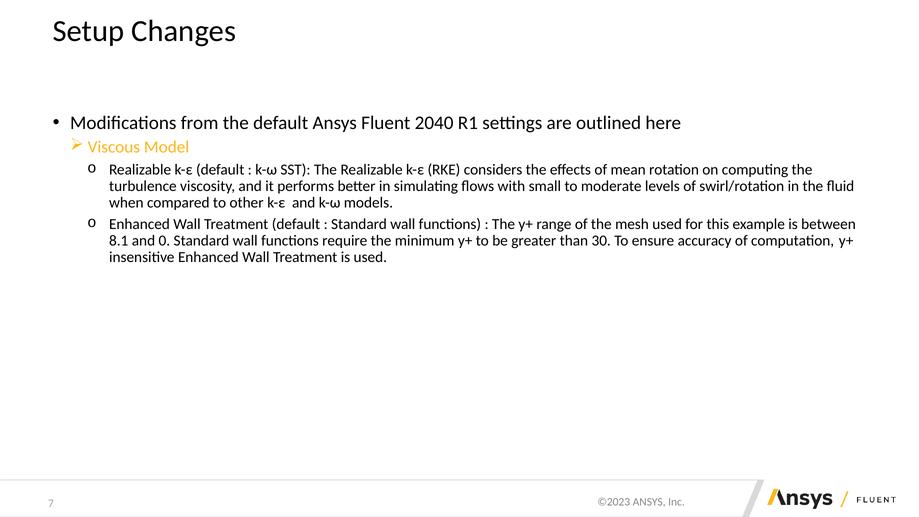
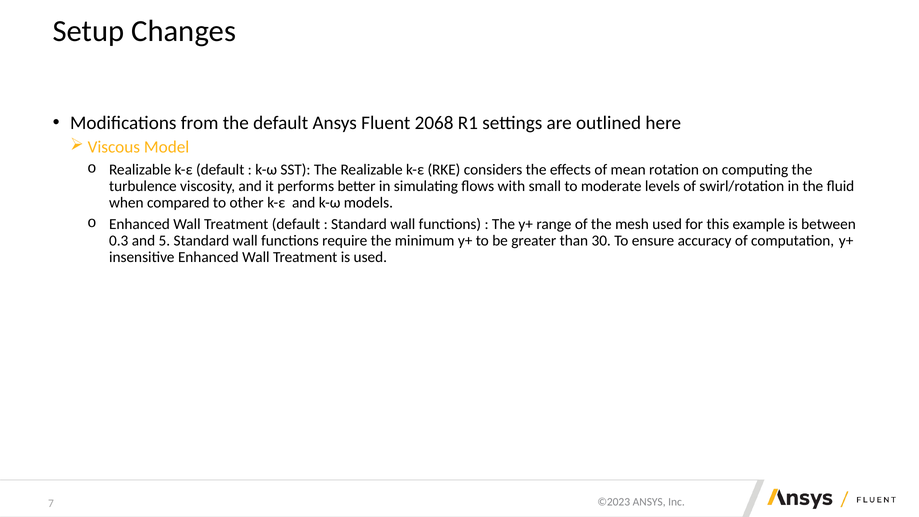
2040: 2040 -> 2068 (434, 123)
8.1: 8.1 -> 0.3 (119, 240)
0: 0 -> 5 (164, 240)
